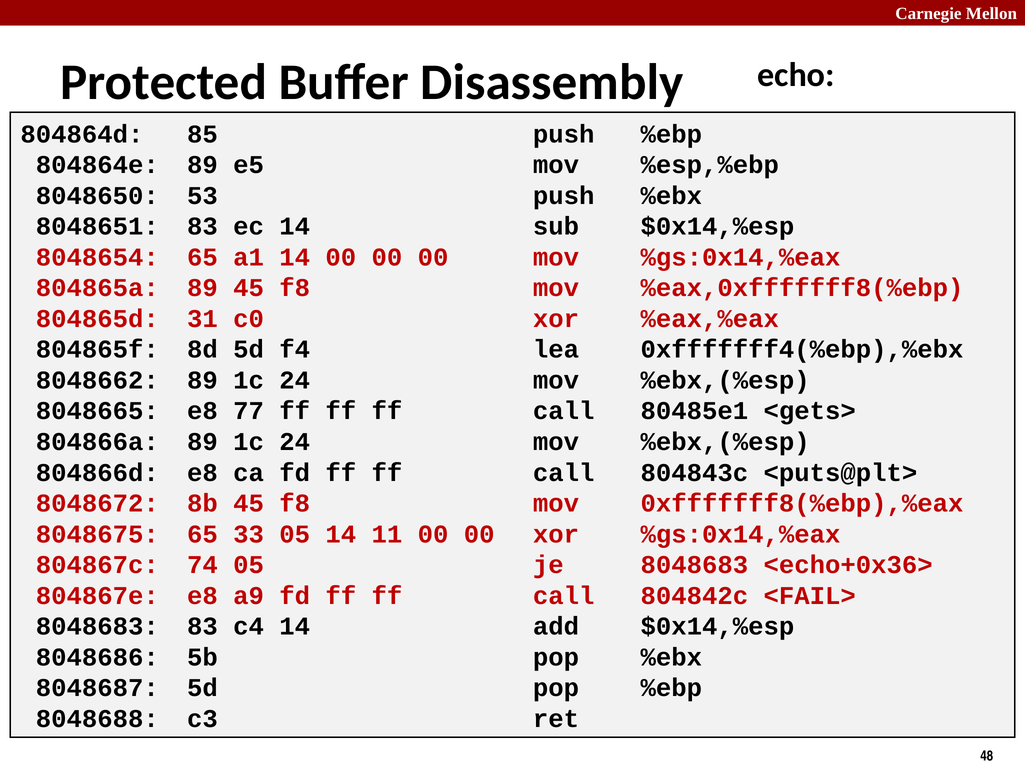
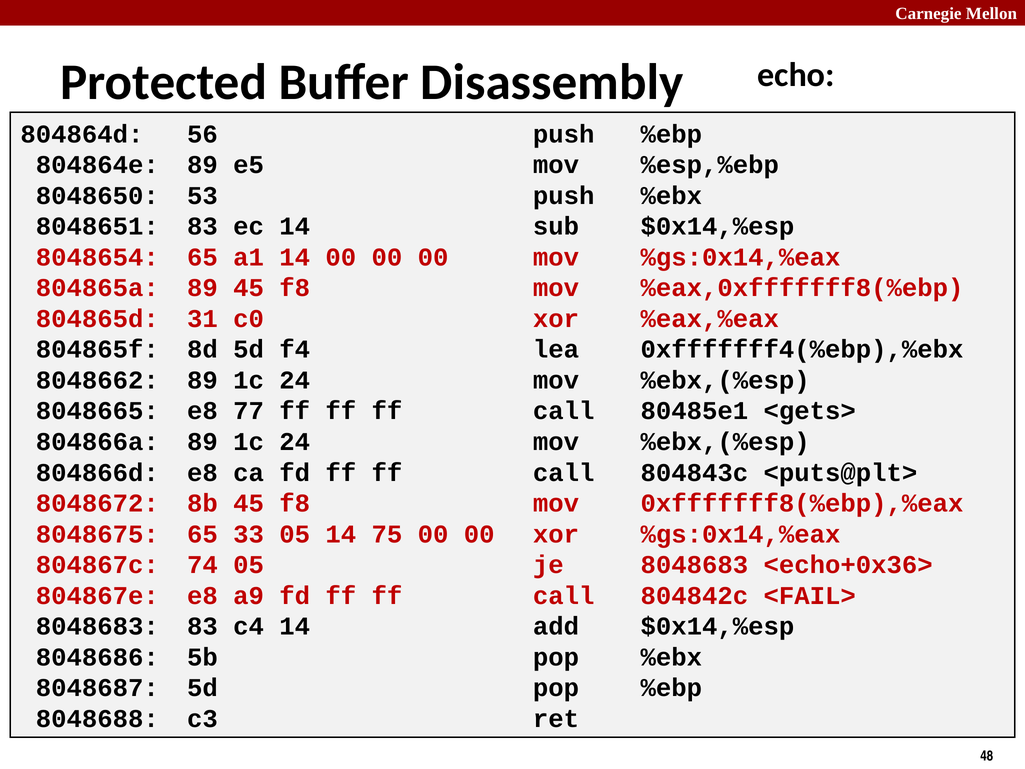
85: 85 -> 56 (202, 134)
11: 11 -> 75 (387, 534)
